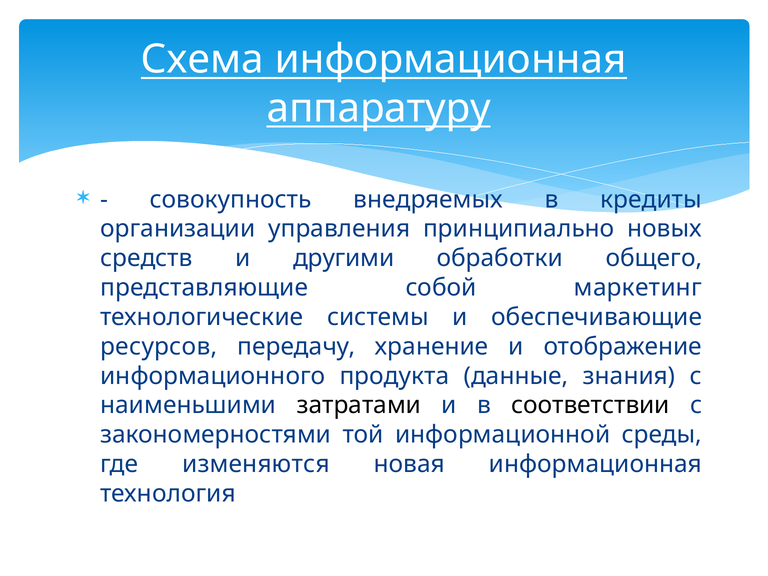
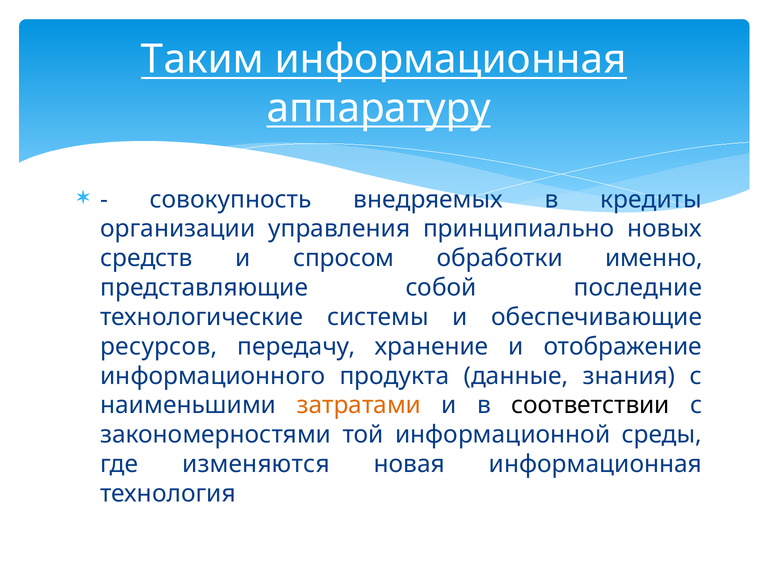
Схема: Схема -> Таким (202, 60)
другими: другими -> спросом (344, 258)
общего: общего -> именно (654, 258)
маркетинг: маркетинг -> последние (638, 288)
затратами colour: black -> orange (359, 405)
